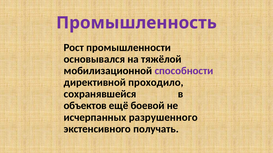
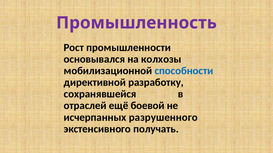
тяжёлой: тяжёлой -> колхозы (161, 59)
способности colour: purple -> blue (184, 71)
проходило: проходило -> разработку (156, 83)
объектов: объектов -> отраслей (85, 106)
